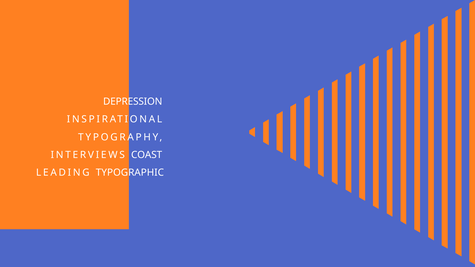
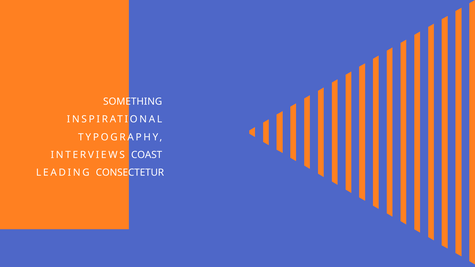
DEPRESSION: DEPRESSION -> SOMETHING (133, 102)
TYPOGRAPHIC: TYPOGRAPHIC -> CONSECTETUR (130, 173)
